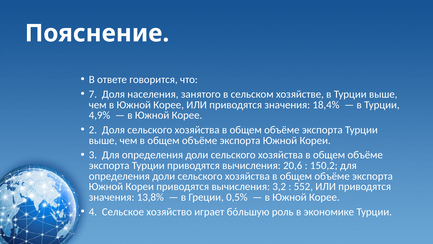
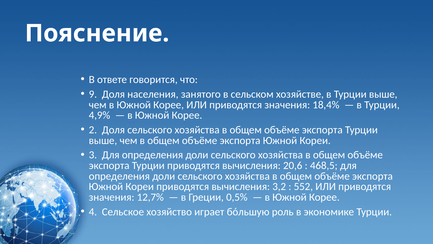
7: 7 -> 9 (93, 94)
150,2: 150,2 -> 468,5 (324, 165)
13,8%: 13,8% -> 12,7% (150, 197)
